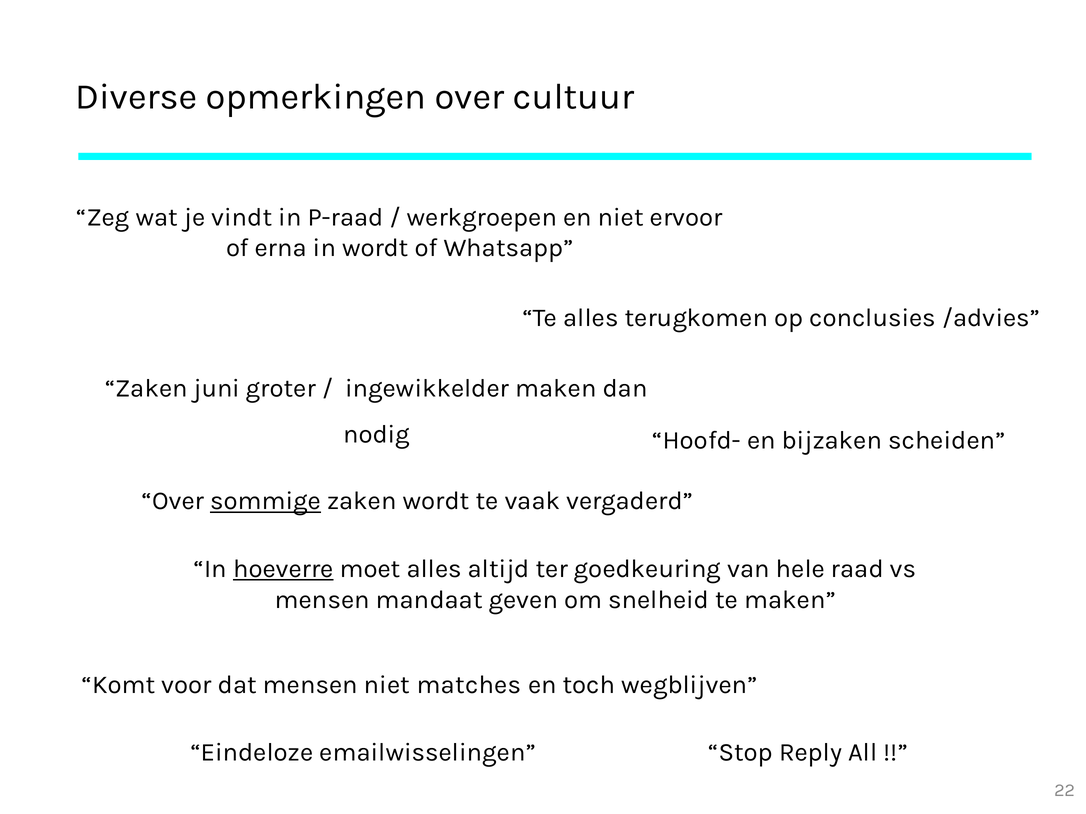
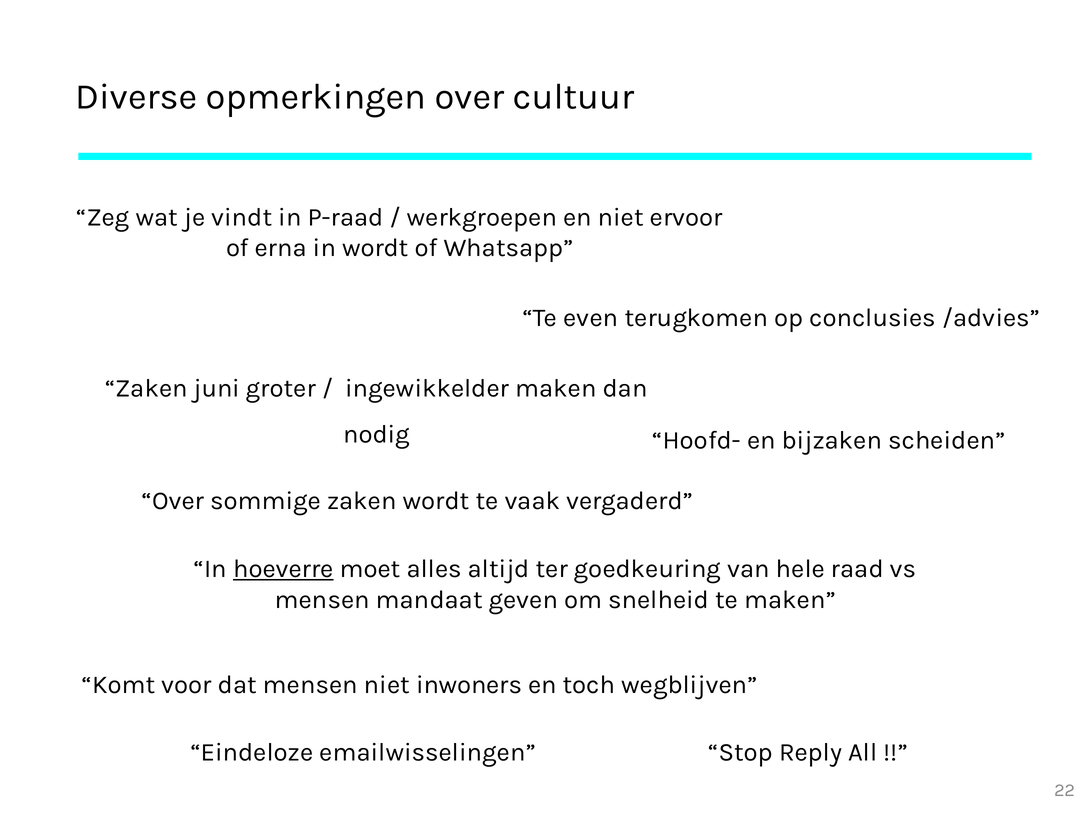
Te alles: alles -> even (591, 318)
sommige underline: present -> none (266, 501)
matches: matches -> inwoners (469, 685)
